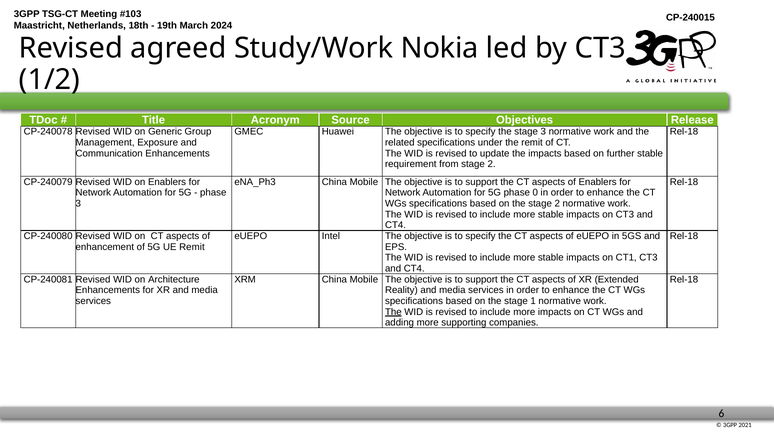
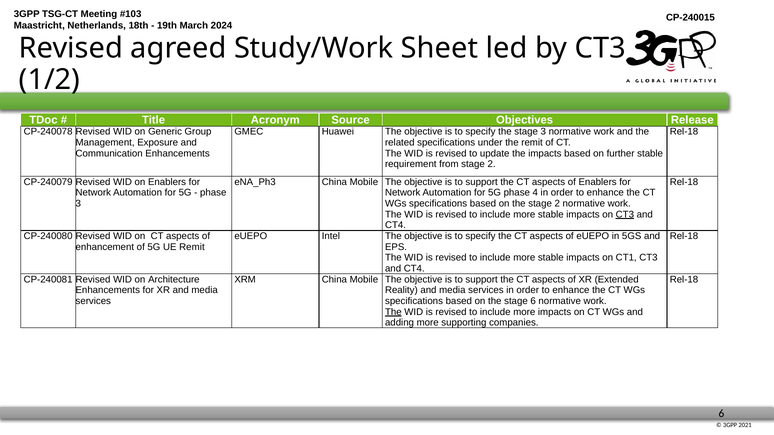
Nokia: Nokia -> Sheet (440, 48)
0: 0 -> 4 (535, 193)
CT3 underline: none -> present (625, 215)
stage 1: 1 -> 6 (533, 301)
